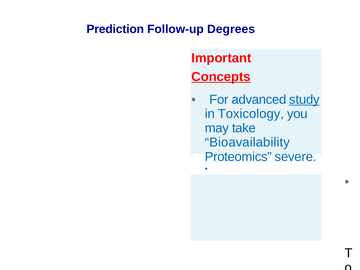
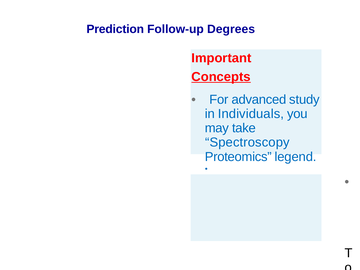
study underline: present -> none (304, 100)
Toxicology: Toxicology -> Individuals (251, 114)
Bioavailability: Bioavailability -> Spectroscopy (247, 142)
severe: severe -> legend (296, 157)
